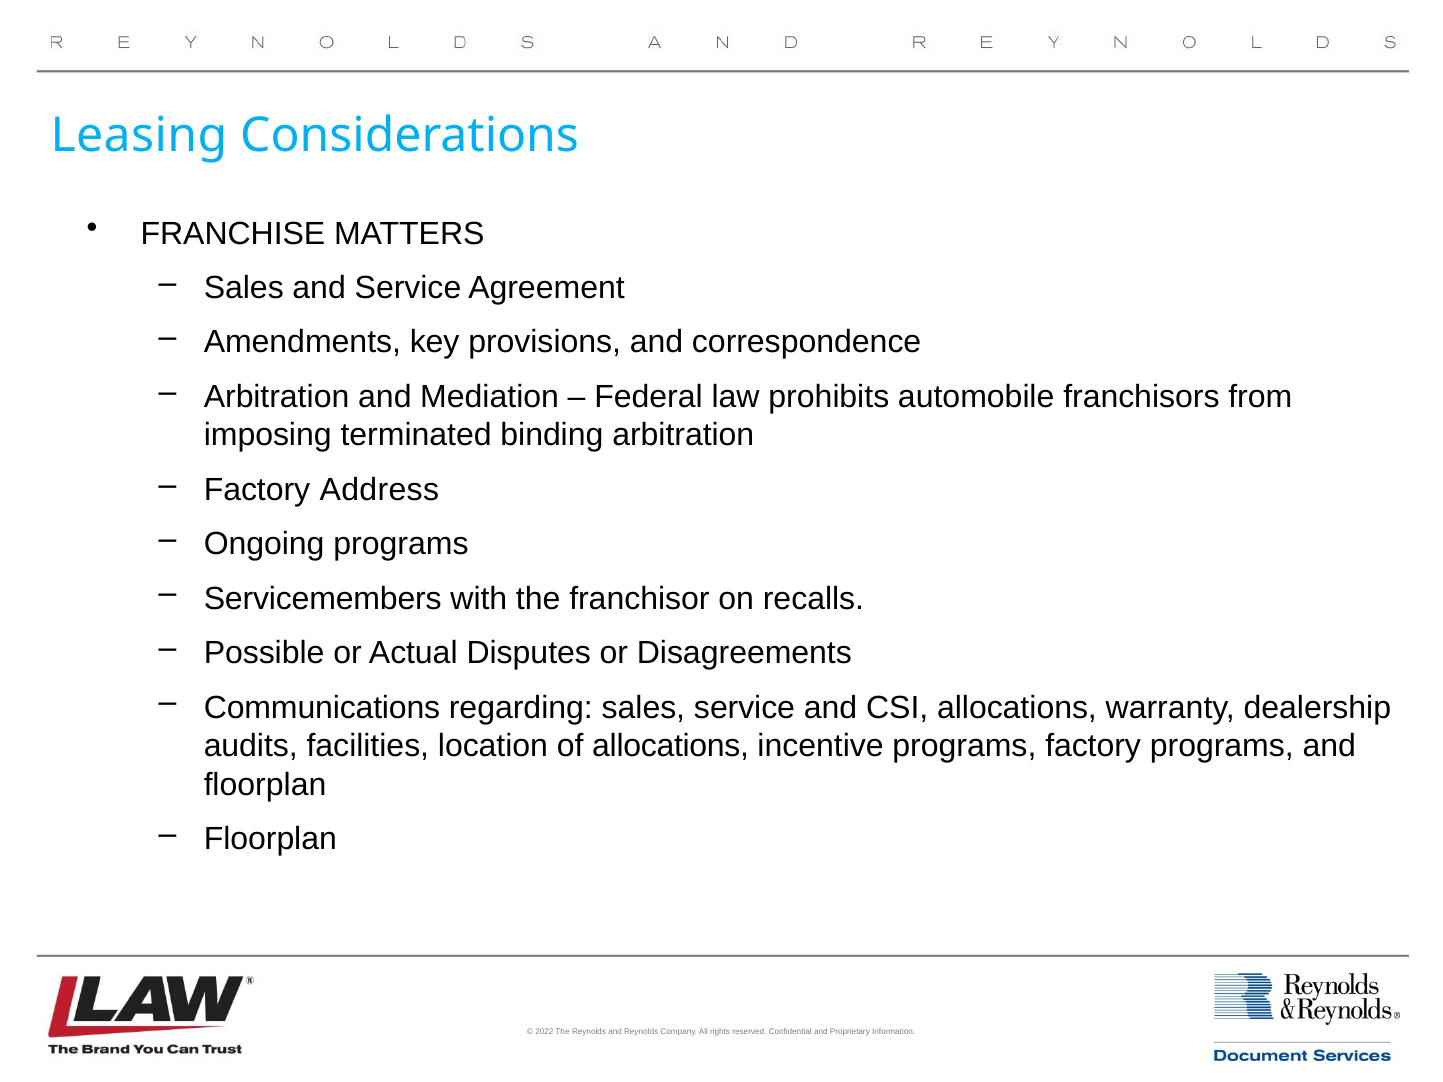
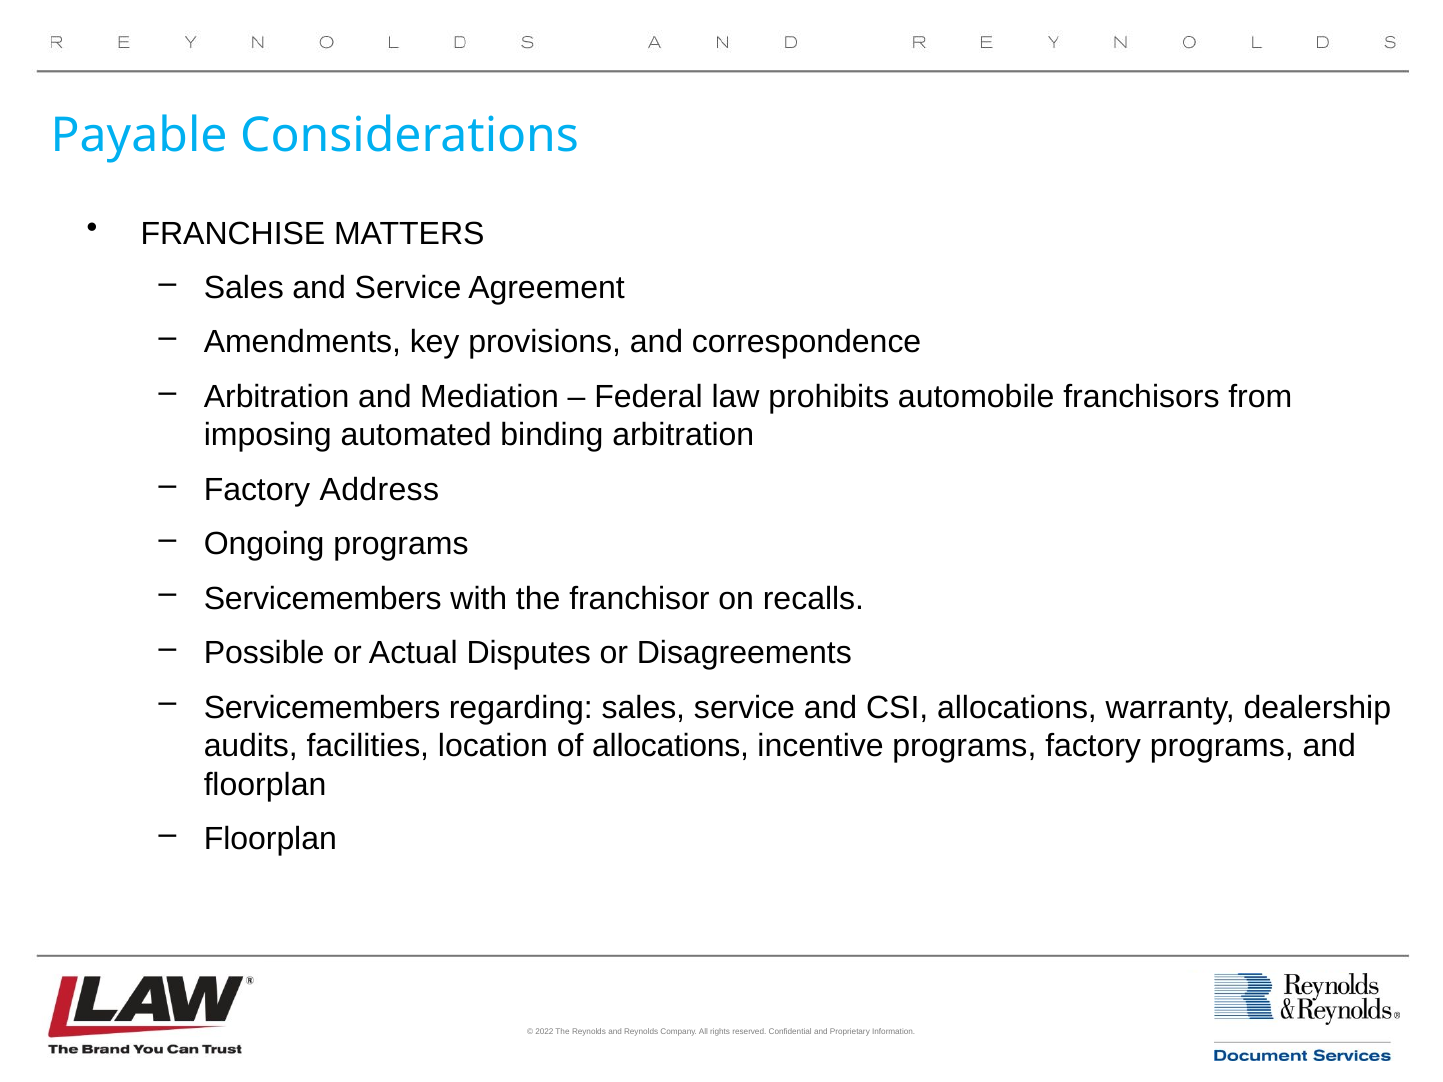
Leasing: Leasing -> Payable (139, 136)
terminated: terminated -> automated (416, 435)
Communications: Communications -> Servicemembers (322, 708)
